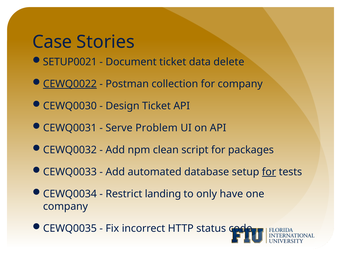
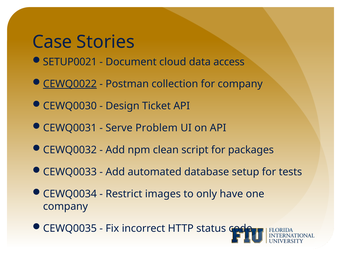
Document ticket: ticket -> cloud (173, 62)
delete: delete -> access (229, 62)
for underline: present -> none (269, 172)
landing: landing -> images (163, 194)
